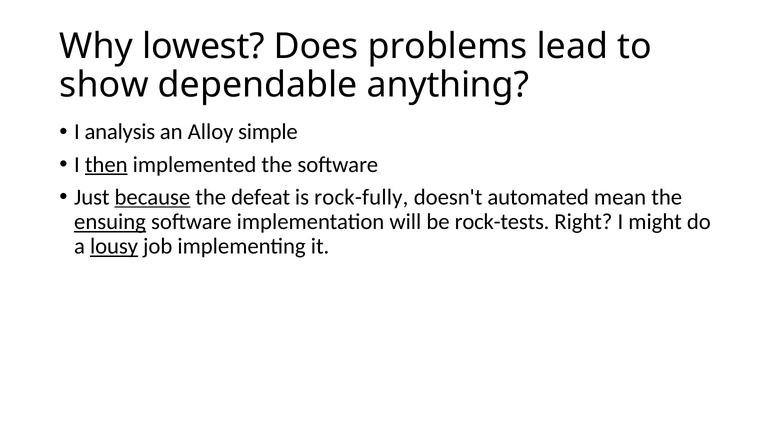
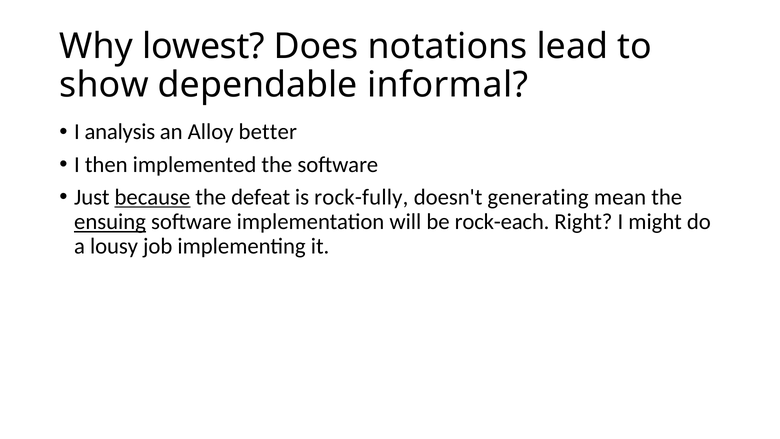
problems: problems -> notations (448, 46)
anything: anything -> informal (448, 85)
simple: simple -> better (268, 132)
then underline: present -> none (106, 164)
automated: automated -> generating (538, 197)
rock-tests: rock-tests -> rock-each (502, 222)
lousy underline: present -> none (114, 246)
